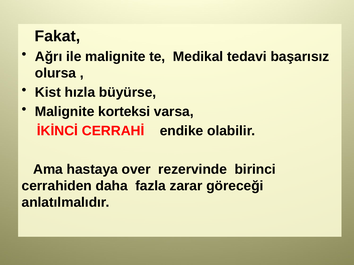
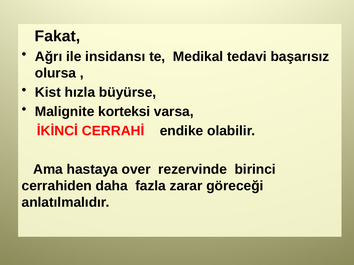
ile malignite: malignite -> insidansı (115, 57)
